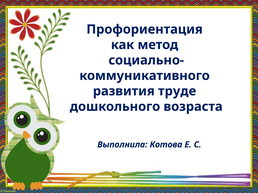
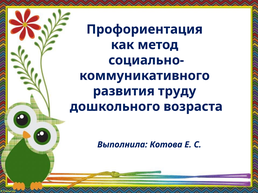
труде: труде -> труду (177, 91)
